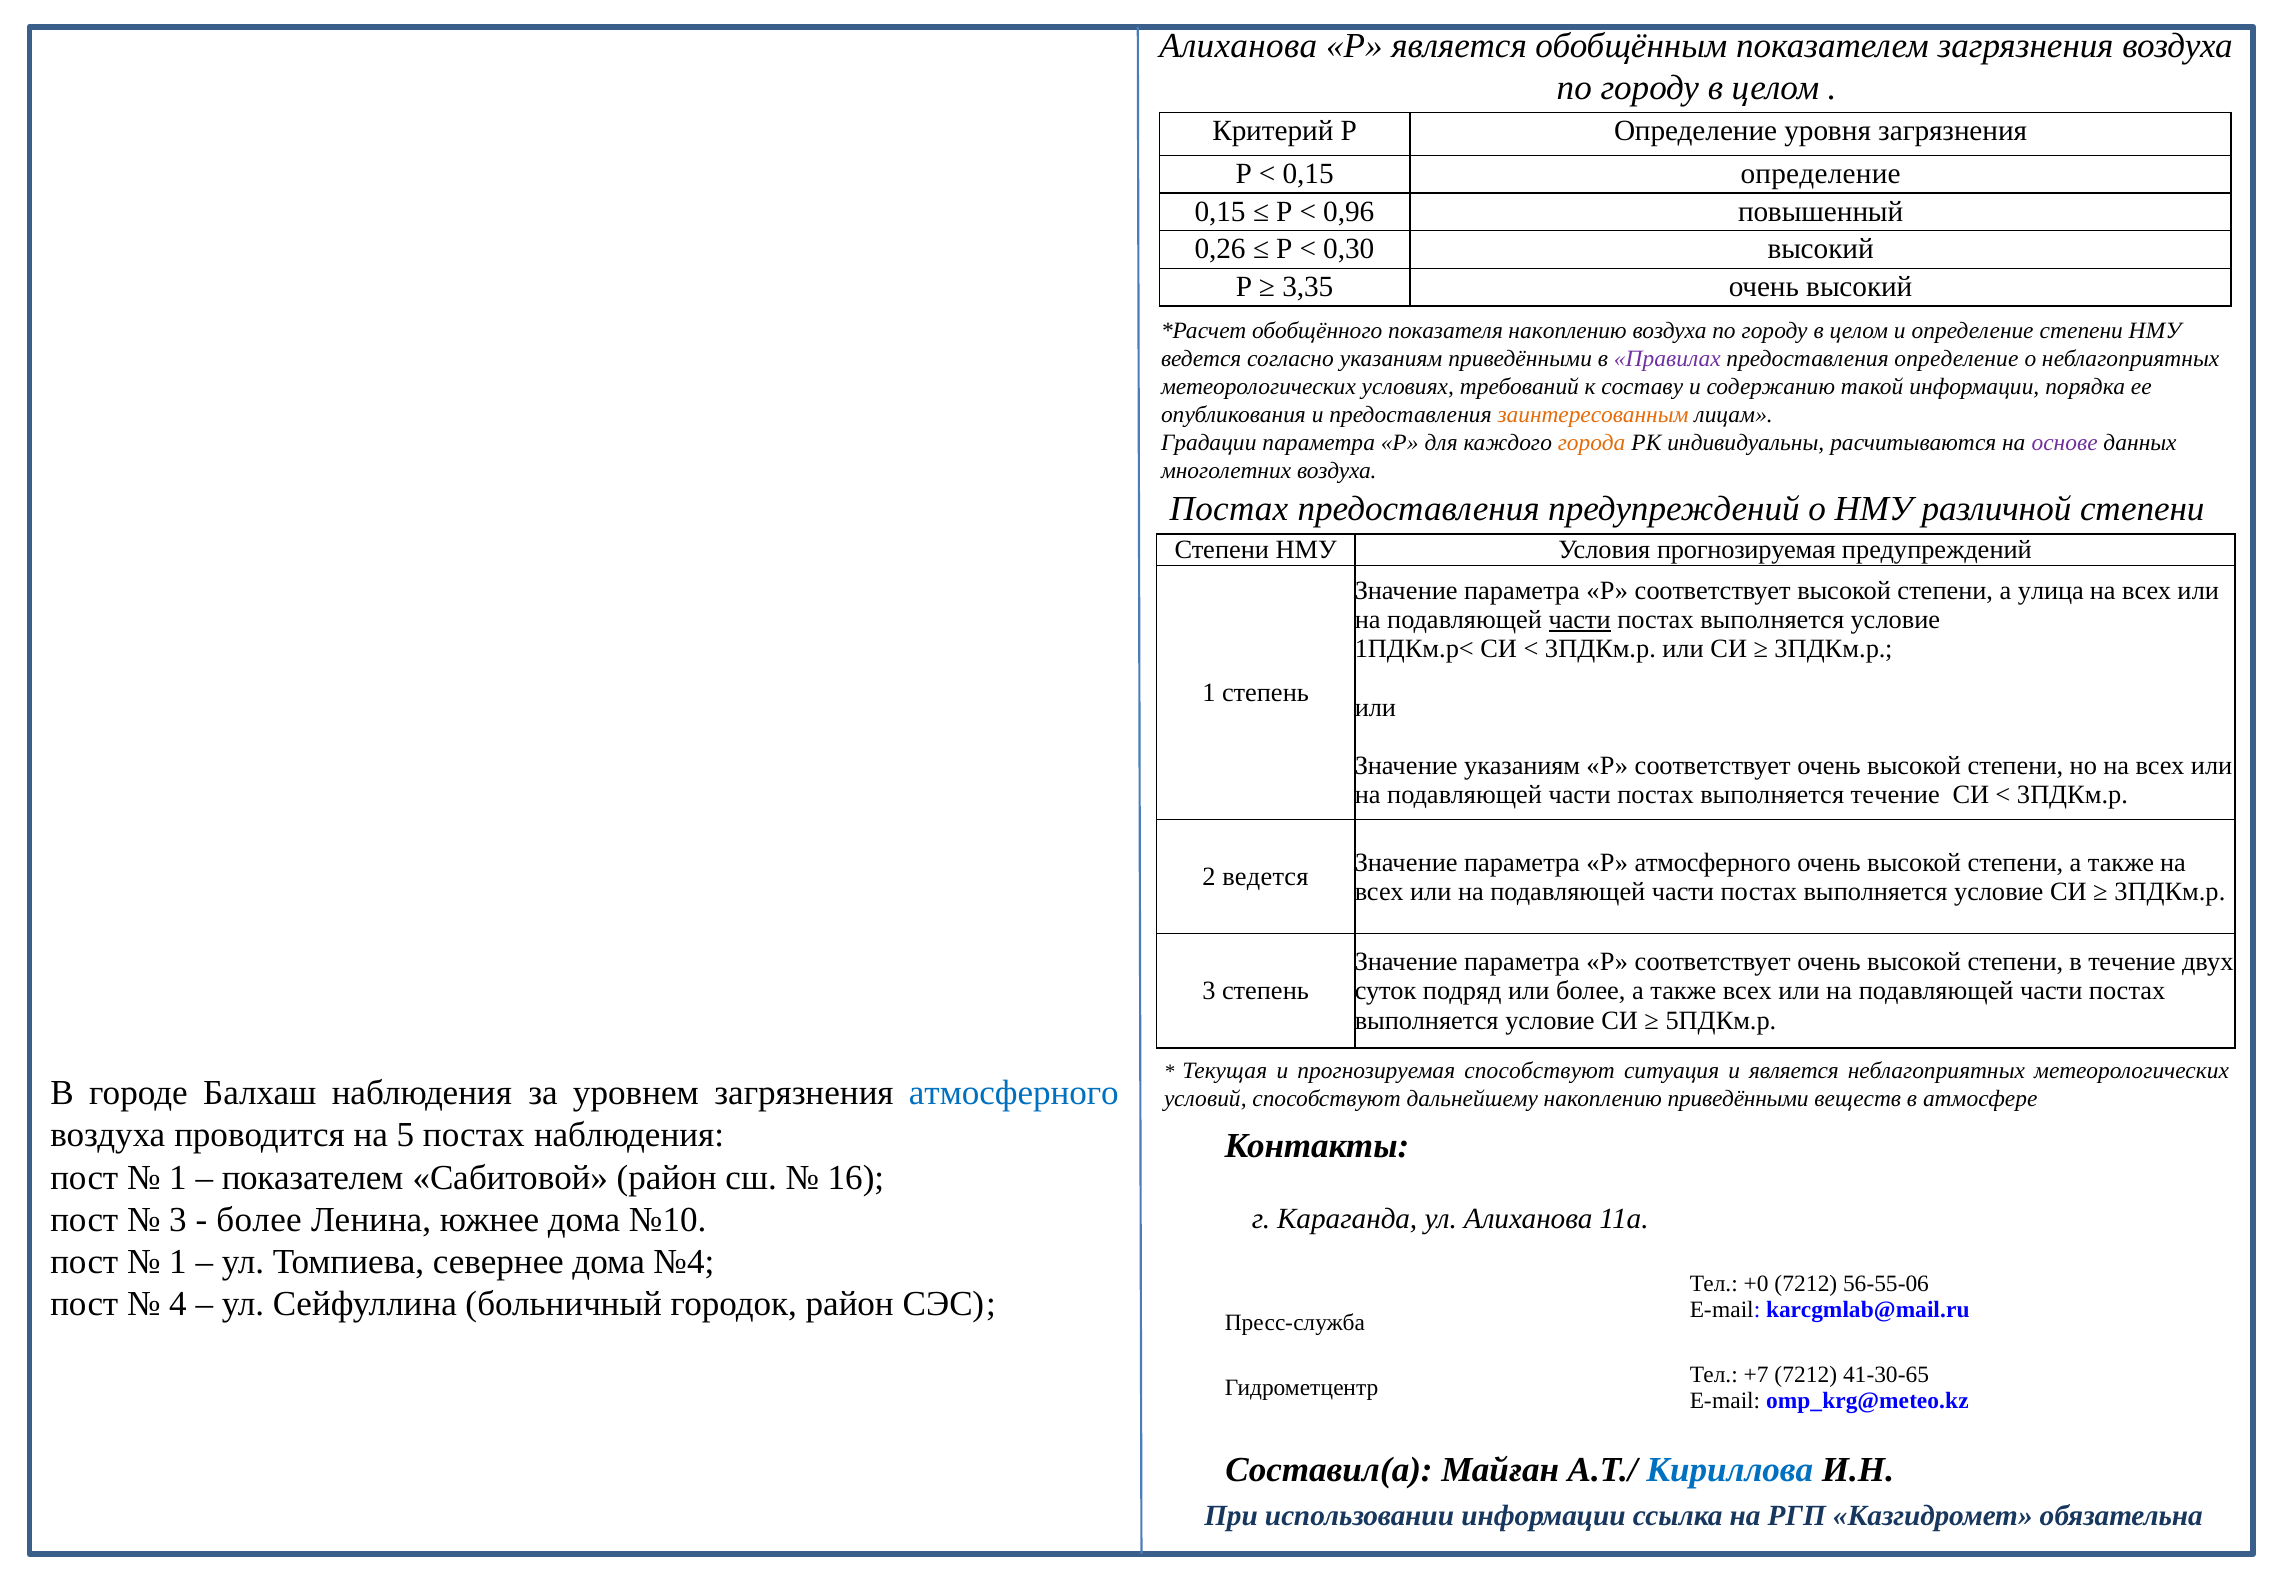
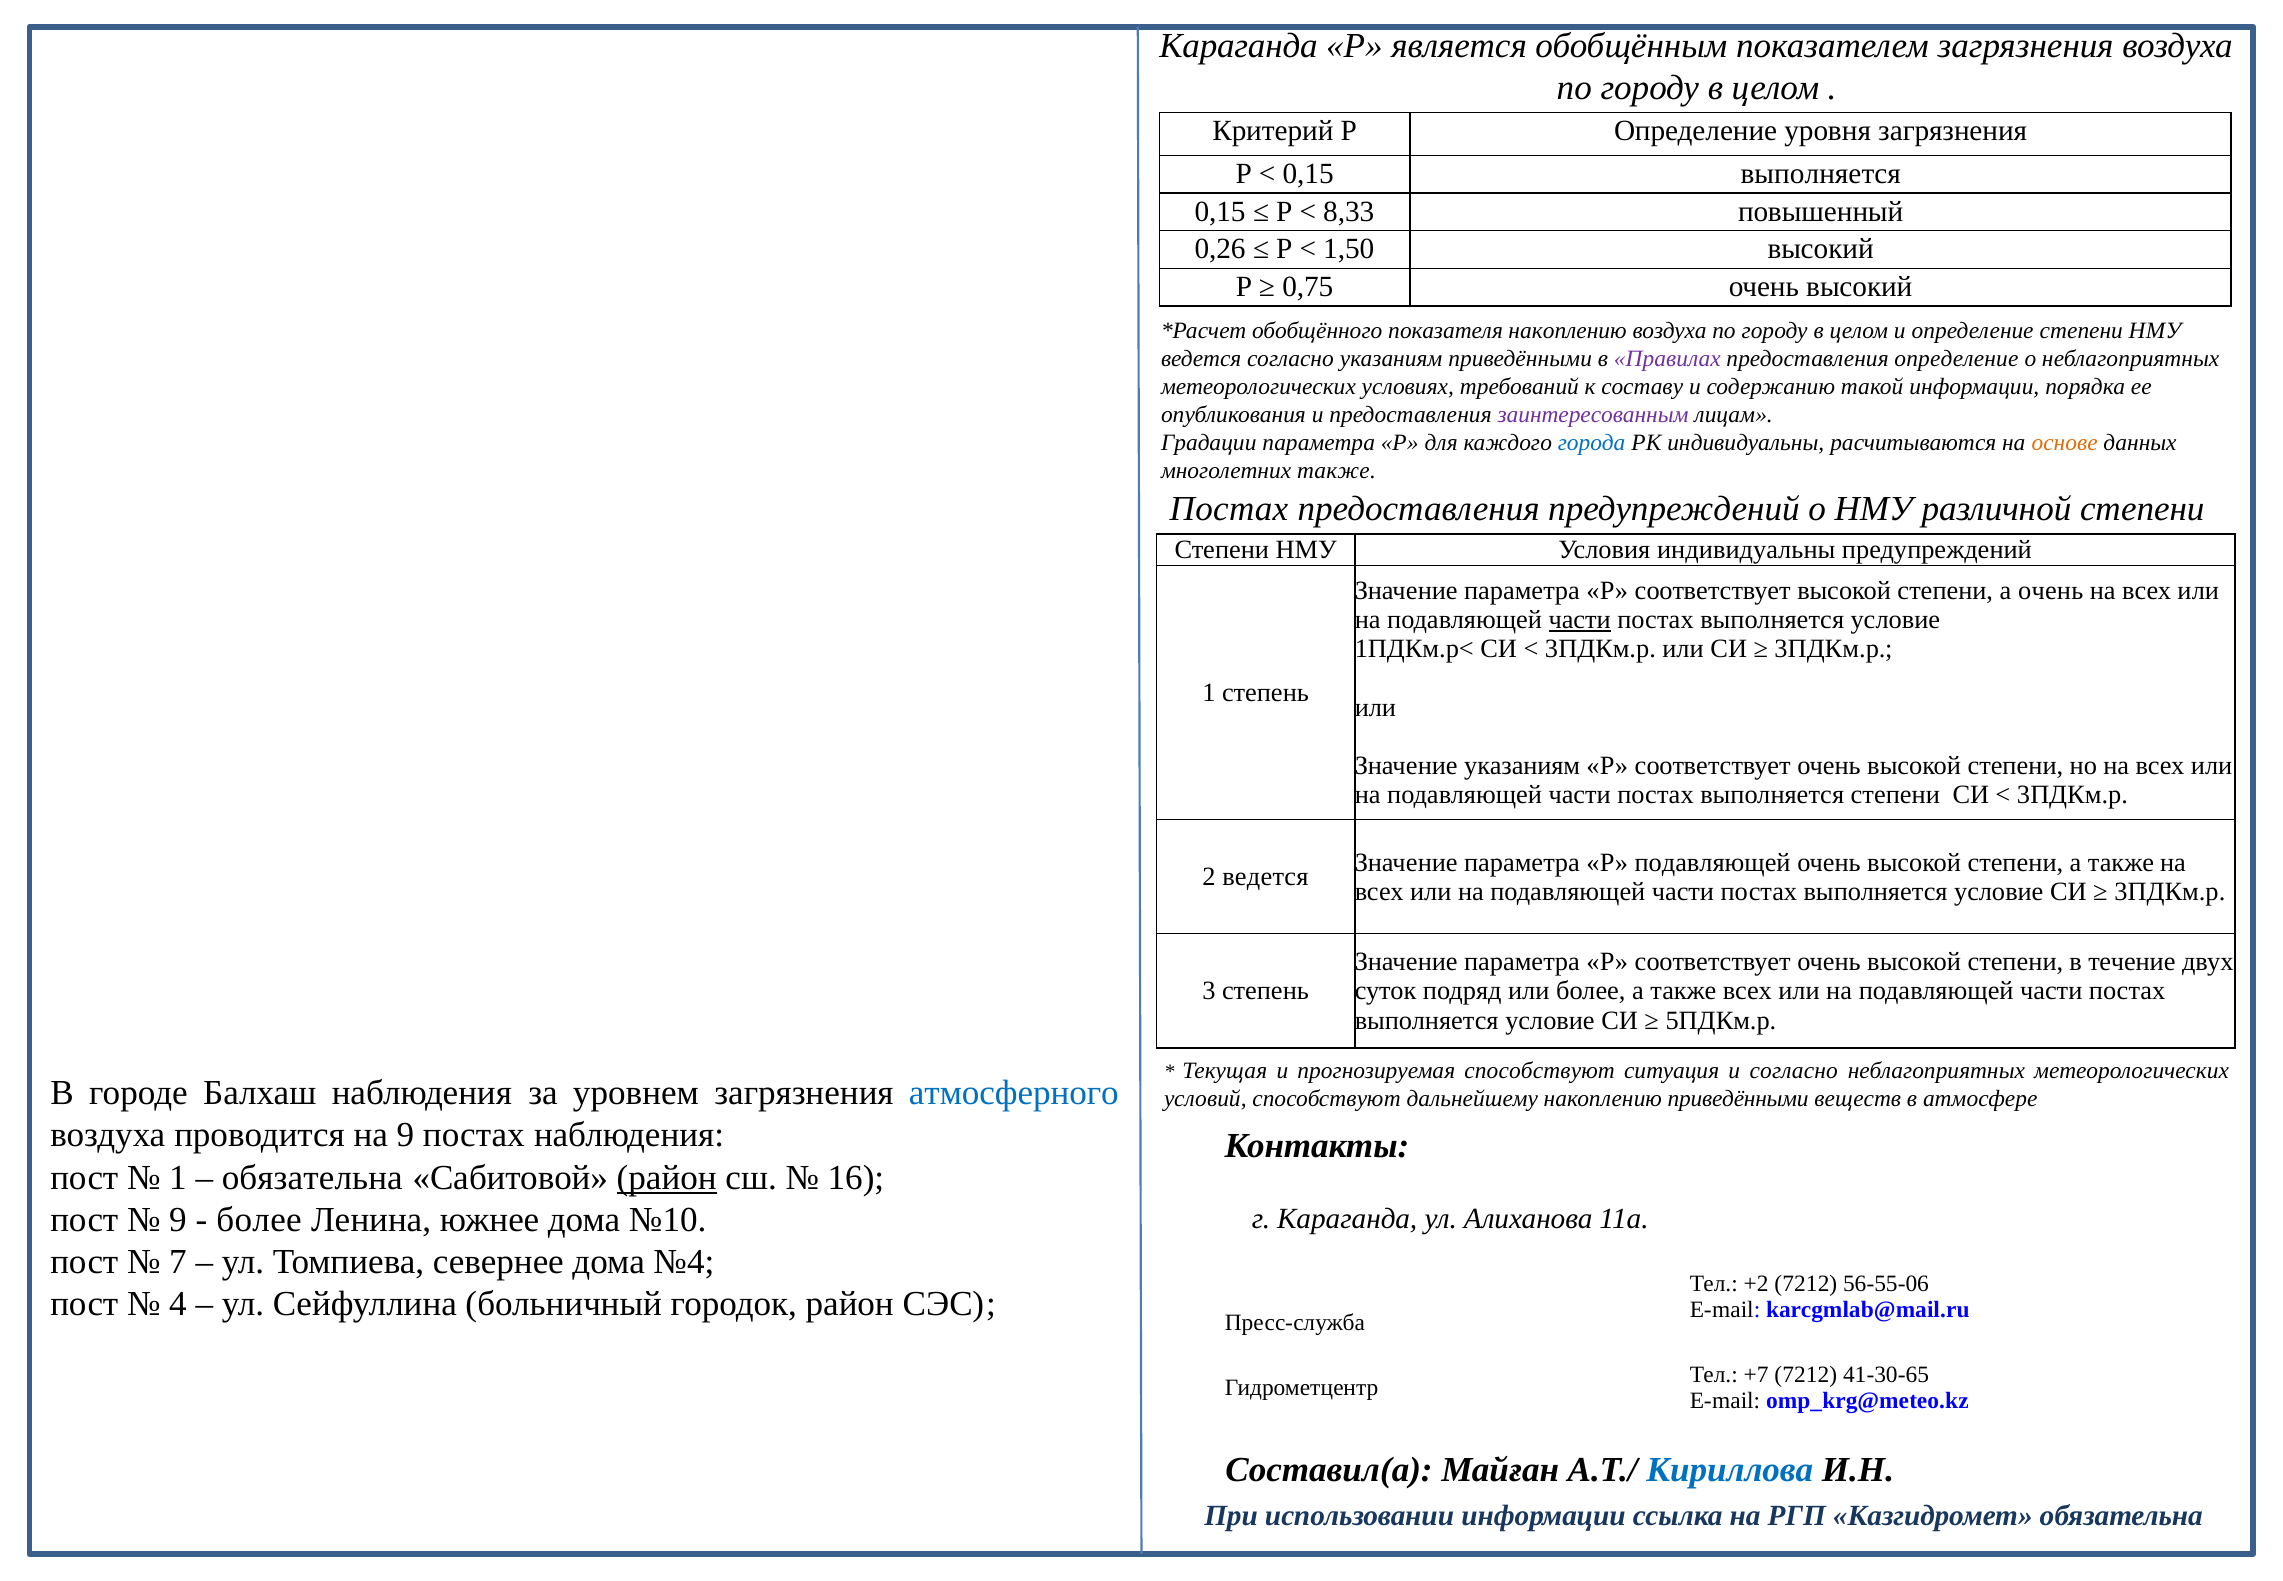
Алиханова: Алиханова -> Караганда (1238, 46)
0,15 определение: определение -> выполняется (1821, 174)
0,96: 0,96 -> 8,33 (1349, 212)
0,30: 0,30 -> 1,50 (1349, 249)
3,35: 3,35 -> 0,75 (1308, 287)
заинтересованным colour: orange -> purple (1593, 415)
города colour: orange -> blue (1592, 443)
основе colour: purple -> orange (2065, 443)
многолетних воздуха: воздуха -> также (1337, 471)
Условия прогнозируемая: прогнозируемая -> индивидуальны (1746, 550)
а улица: улица -> очень (2051, 590)
выполняется течение: течение -> степени (1895, 795)
Р атмосферного: атмосферного -> подавляющей (1713, 862)
и является: является -> согласно (1794, 1071)
на 5: 5 -> 9 (405, 1135)
показателем: показателем -> обязательна (312, 1177)
район underline: none -> present (667, 1177)
3: 3 -> 9 (178, 1219)
1: 1 -> 7 (178, 1261)
+0: +0 -> +2 (1756, 1283)
